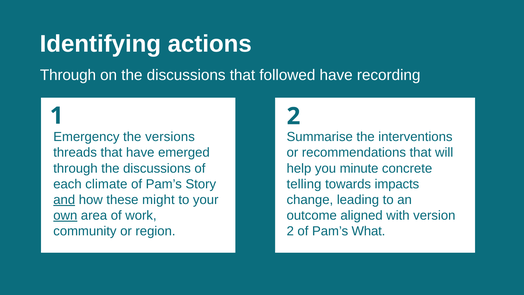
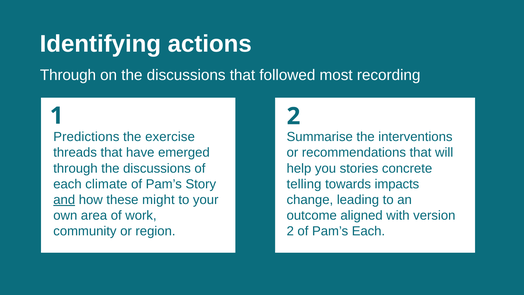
followed have: have -> most (336, 75)
Emergency: Emergency -> Predictions (86, 137)
versions: versions -> exercise (170, 137)
minute: minute -> stories (359, 168)
own underline: present -> none (65, 215)
Pam’s What: What -> Each (368, 231)
